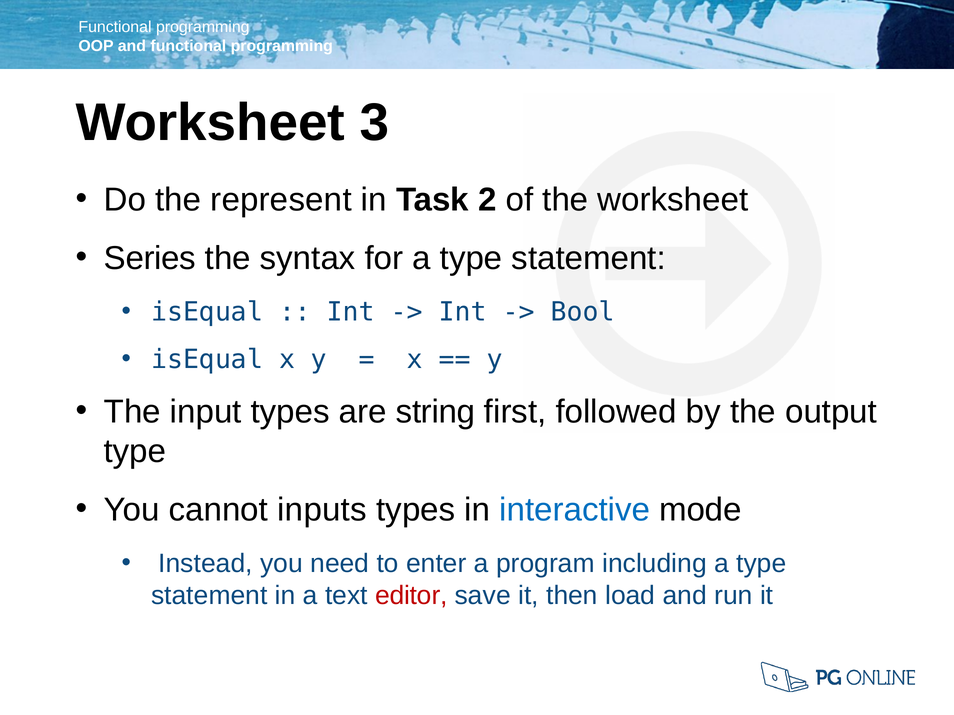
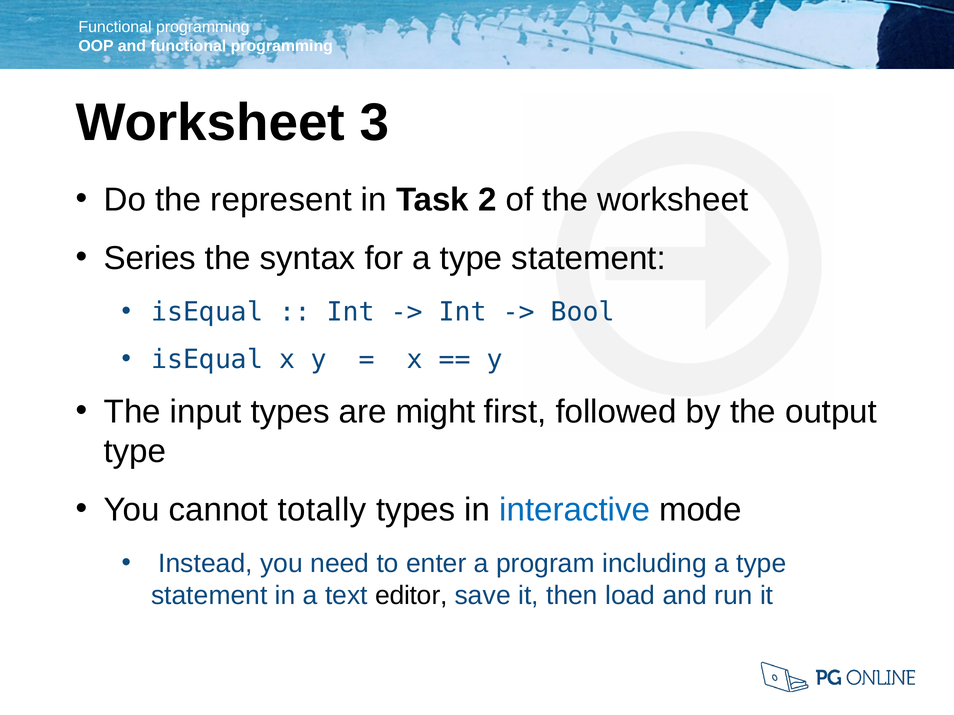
string: string -> might (435, 412)
inputs: inputs -> totally (322, 510)
editor colour: red -> black (411, 596)
